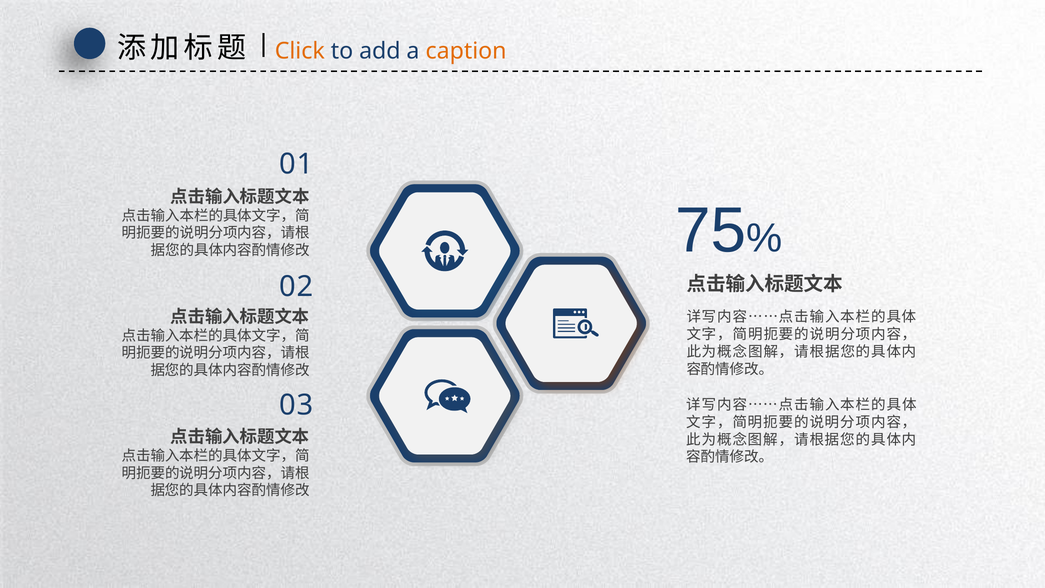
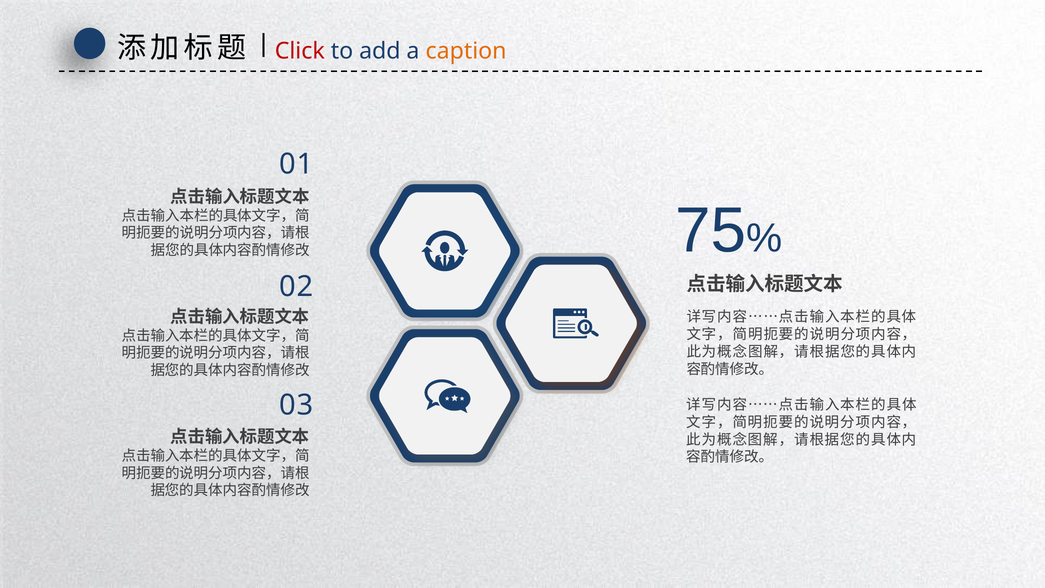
Click colour: orange -> red (300, 51)
